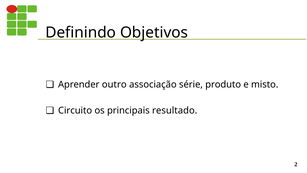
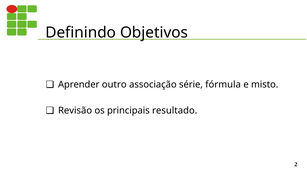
produto: produto -> fórmula (223, 84)
Circuito: Circuito -> Revisão (75, 110)
